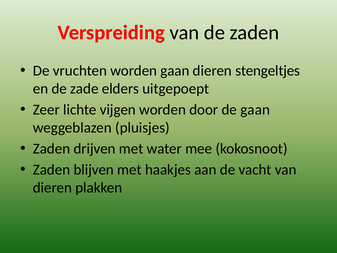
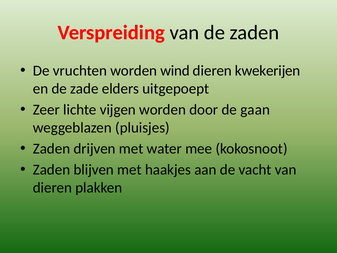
worden gaan: gaan -> wind (175, 71)
stengeltjes: stengeltjes -> kwekerijen (268, 71)
